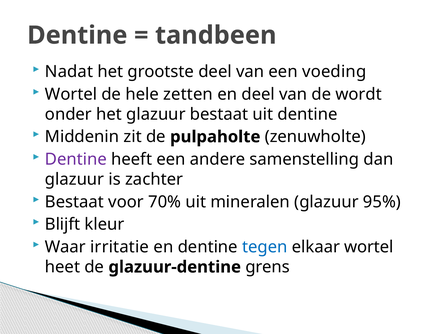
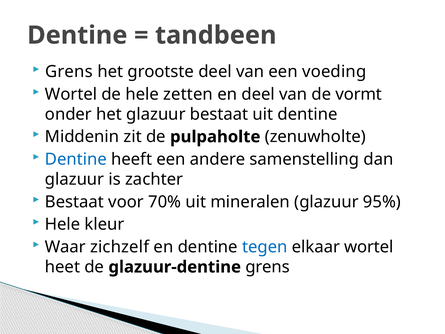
Nadat: Nadat -> Grens (69, 72)
wordt: wordt -> vormt (359, 94)
Dentine colour: purple -> blue (76, 159)
Blijft: Blijft -> Hele (63, 224)
irritatie: irritatie -> zichzelf (120, 247)
